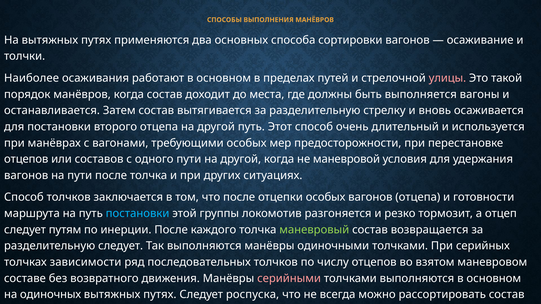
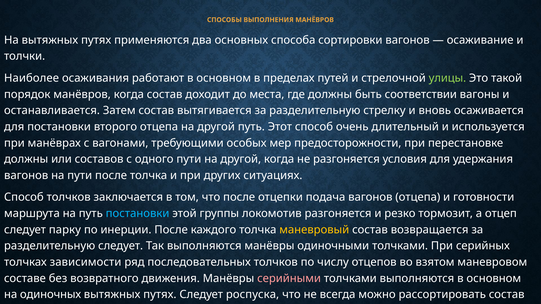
улицы colour: pink -> light green (447, 78)
выполняется: выполняется -> соответствии (421, 94)
отцепов: отцепов -> должны (26, 159)
не маневровой: маневровой -> разгоняется (346, 159)
отцепки особых: особых -> подача (326, 197)
путям: путям -> парку (65, 230)
маневровый colour: light green -> yellow (314, 230)
